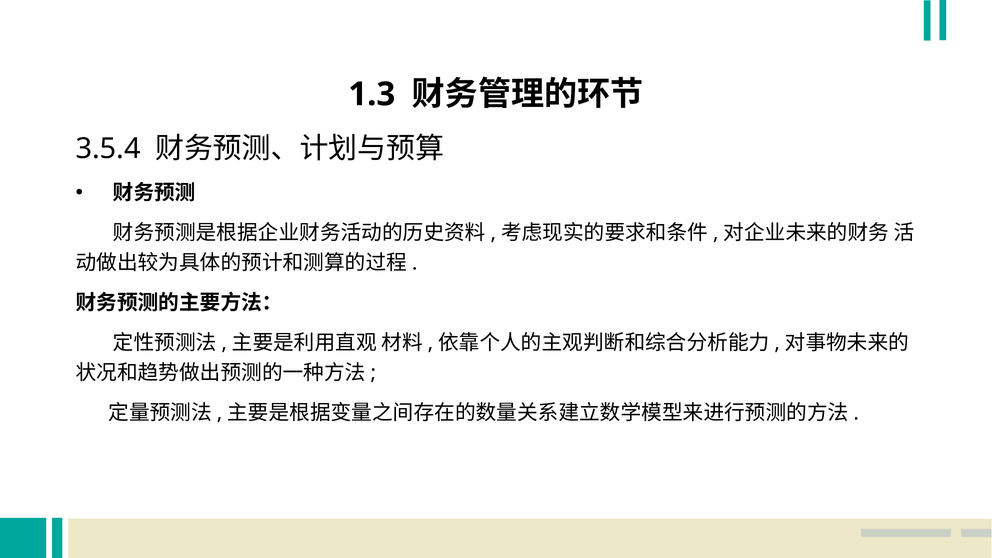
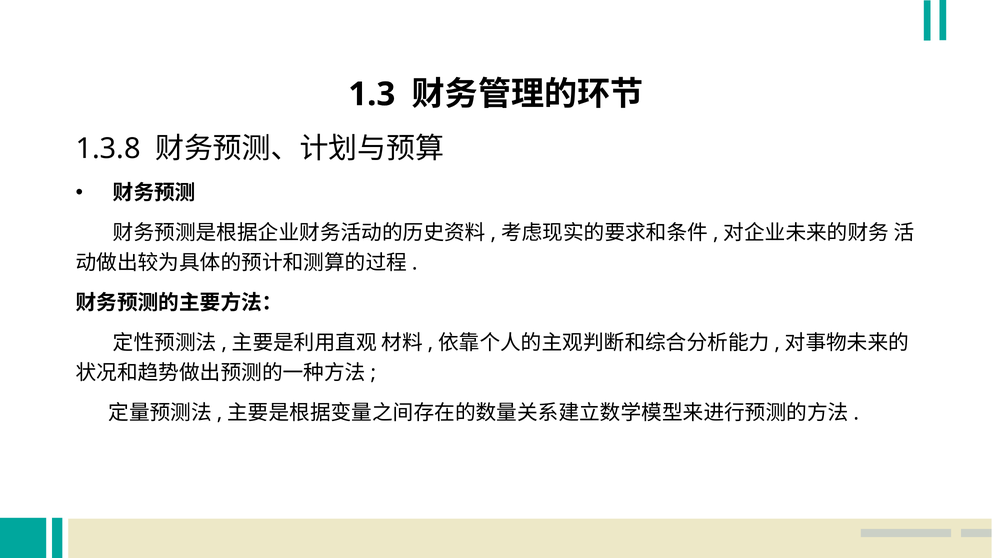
3.5.4: 3.5.4 -> 1.3.8 (108, 148)
